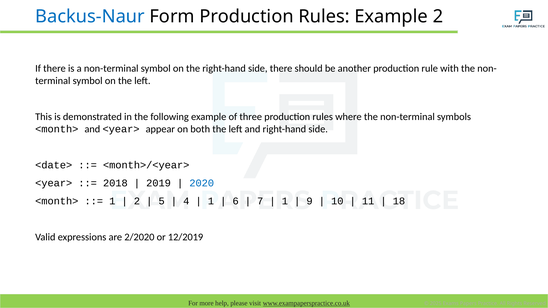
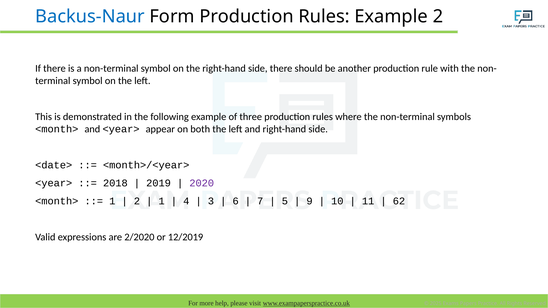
2020 colour: blue -> purple (202, 183)
5: 5 -> 1 (162, 201)
1: 1 -> 3 (211, 201)
1: 1 -> 5 (285, 201)
18: 18 -> 62 (399, 201)
